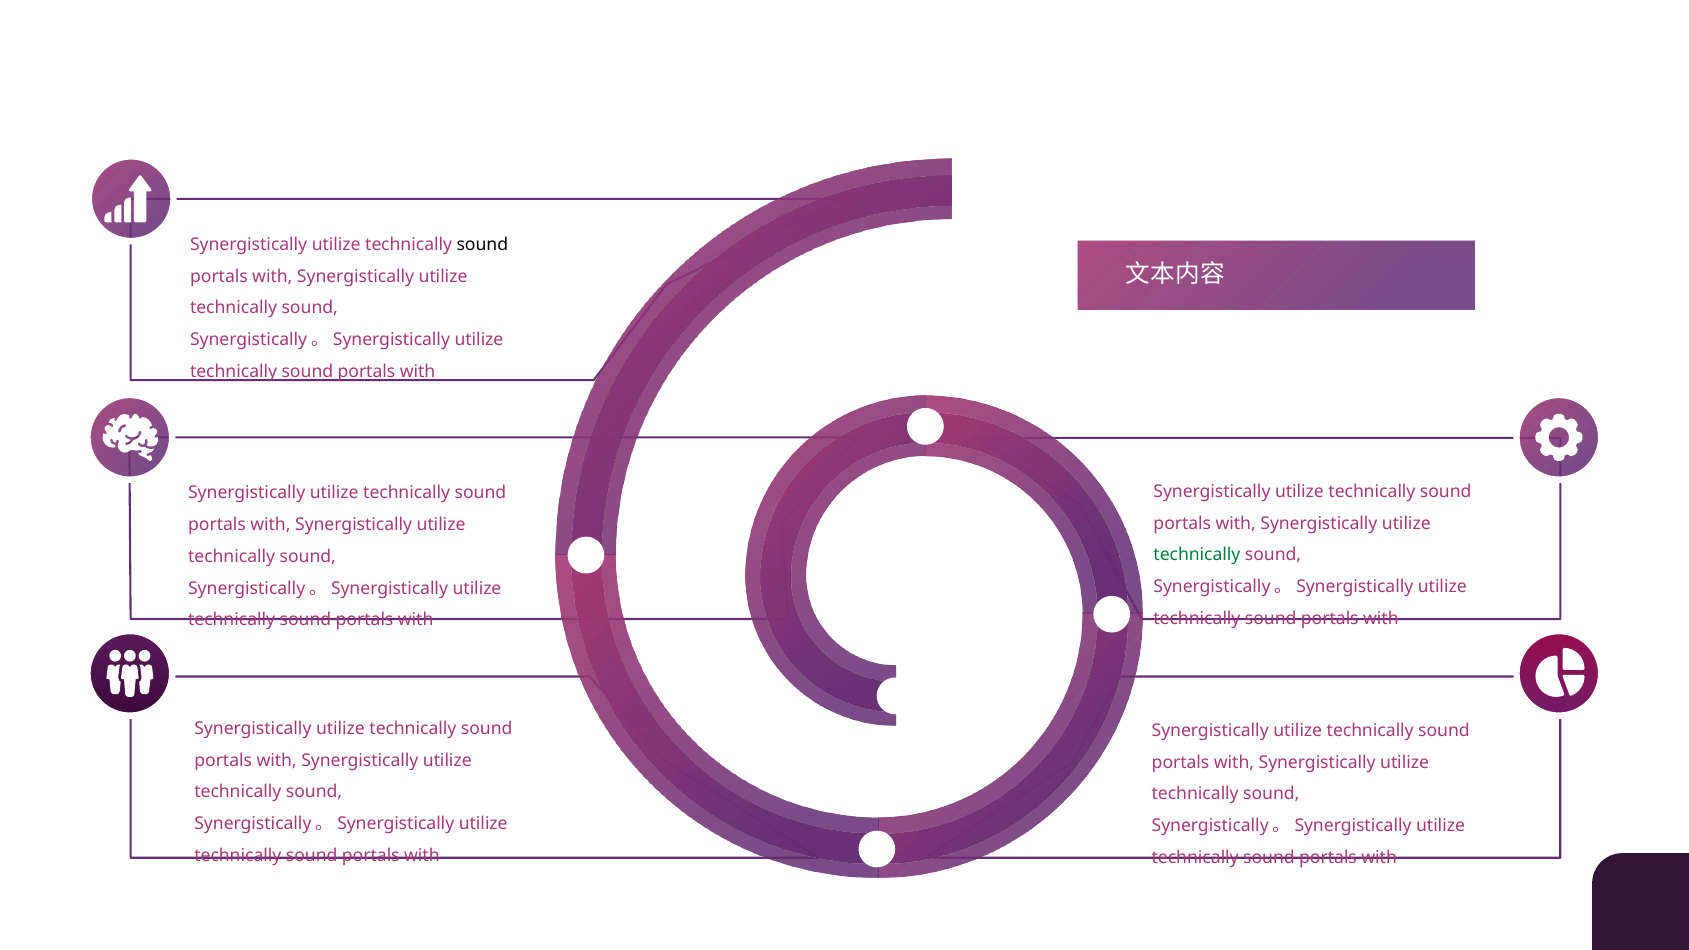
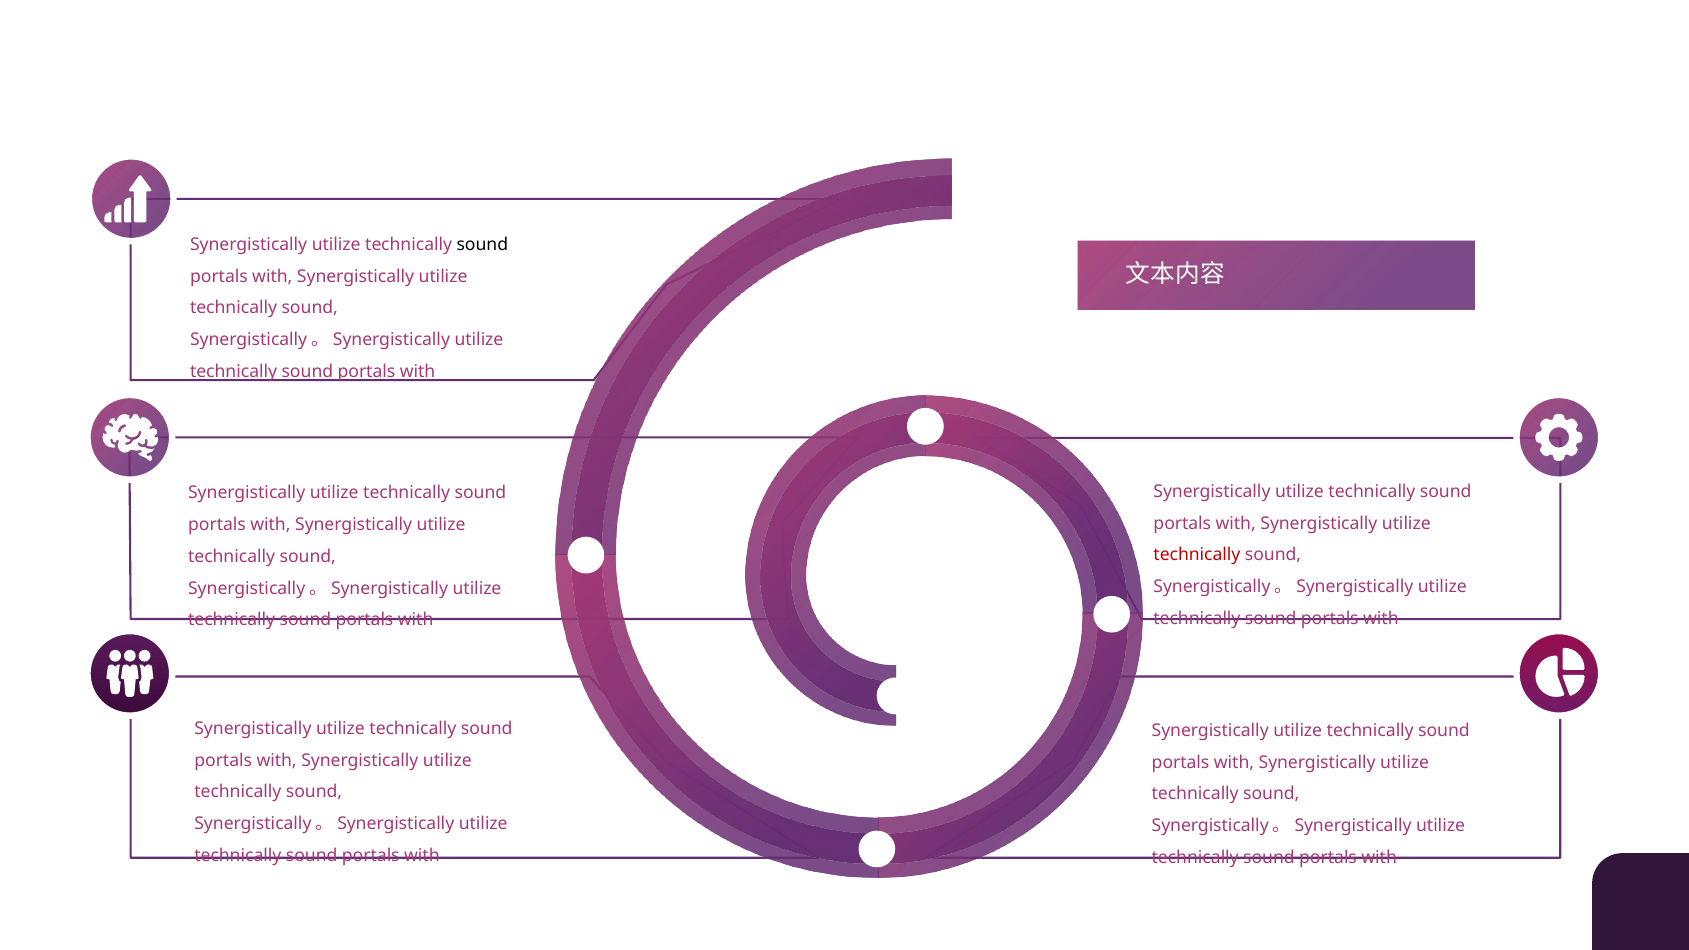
technically colour: green -> red (1197, 555)
